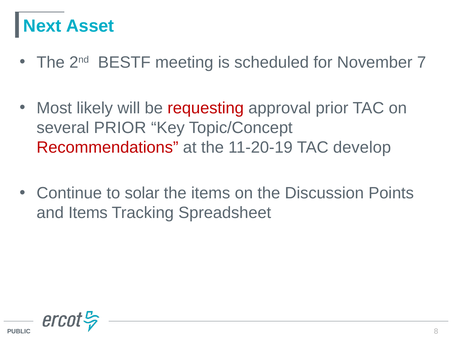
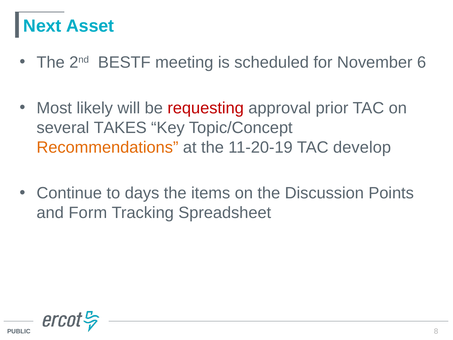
7: 7 -> 6 (422, 62)
several PRIOR: PRIOR -> TAKES (120, 128)
Recommendations colour: red -> orange (107, 147)
solar: solar -> days (142, 193)
and Items: Items -> Form (88, 213)
